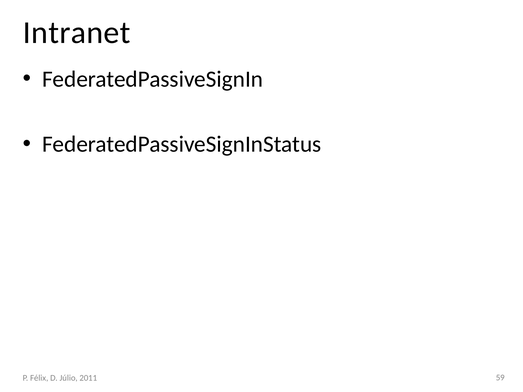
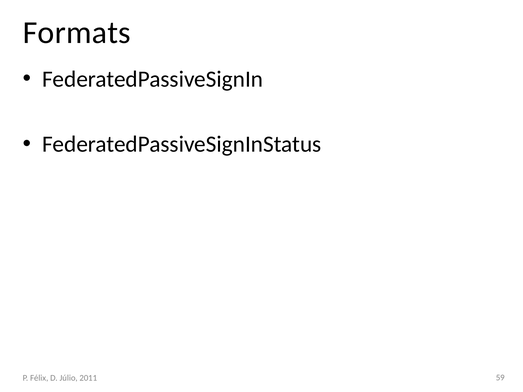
Intranet: Intranet -> Formats (77, 33)
